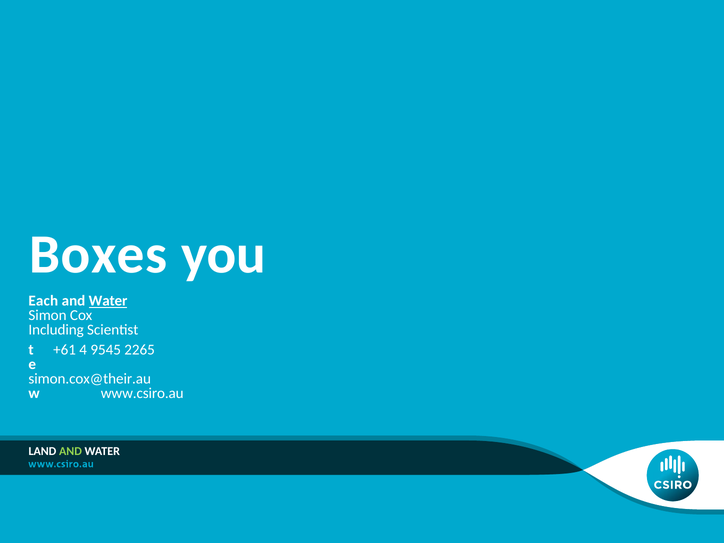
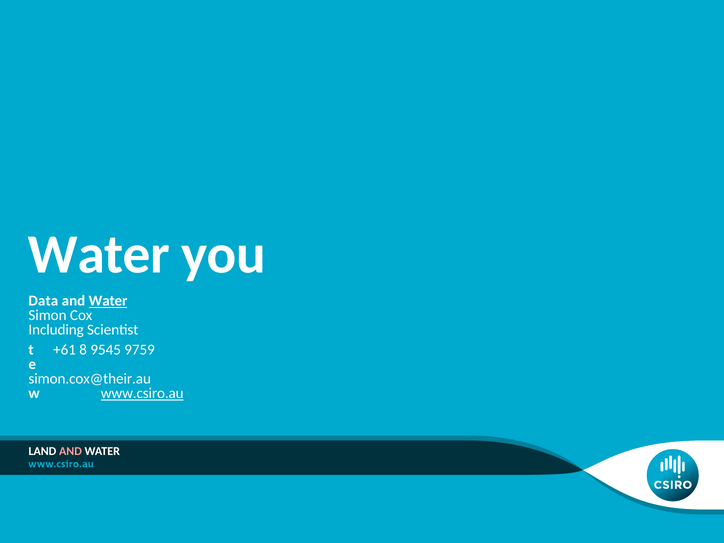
Boxes: Boxes -> Water (99, 254)
Each: Each -> Data (43, 301)
4: 4 -> 8 (83, 350)
2265: 2265 -> 9759 (140, 350)
www.csiro.au underline: none -> present (142, 393)
AND colour: light green -> pink (70, 451)
